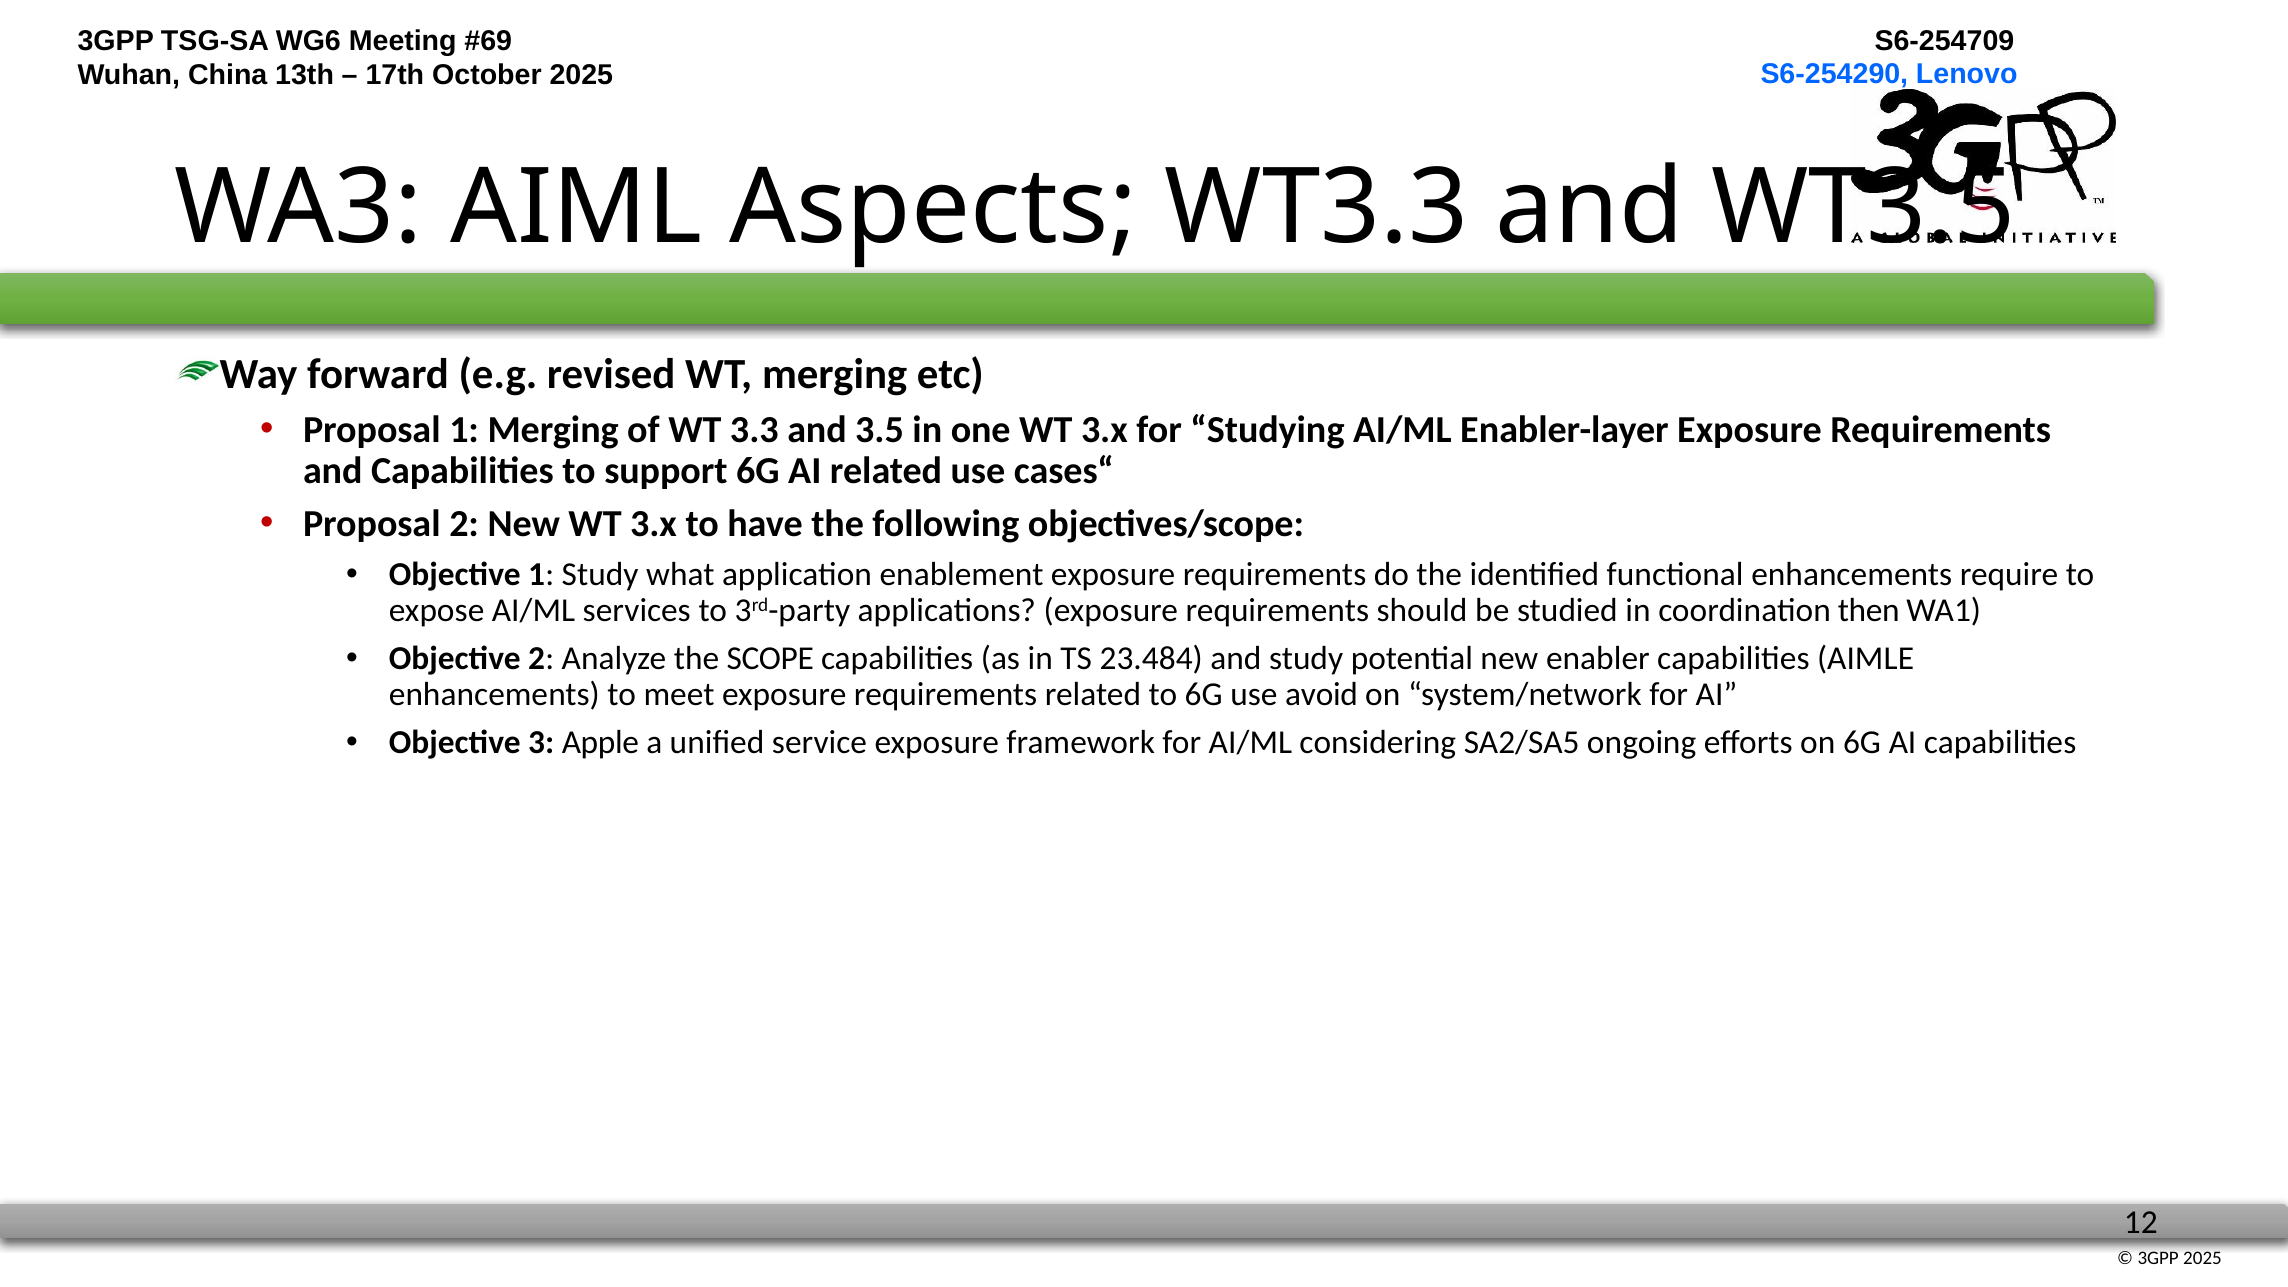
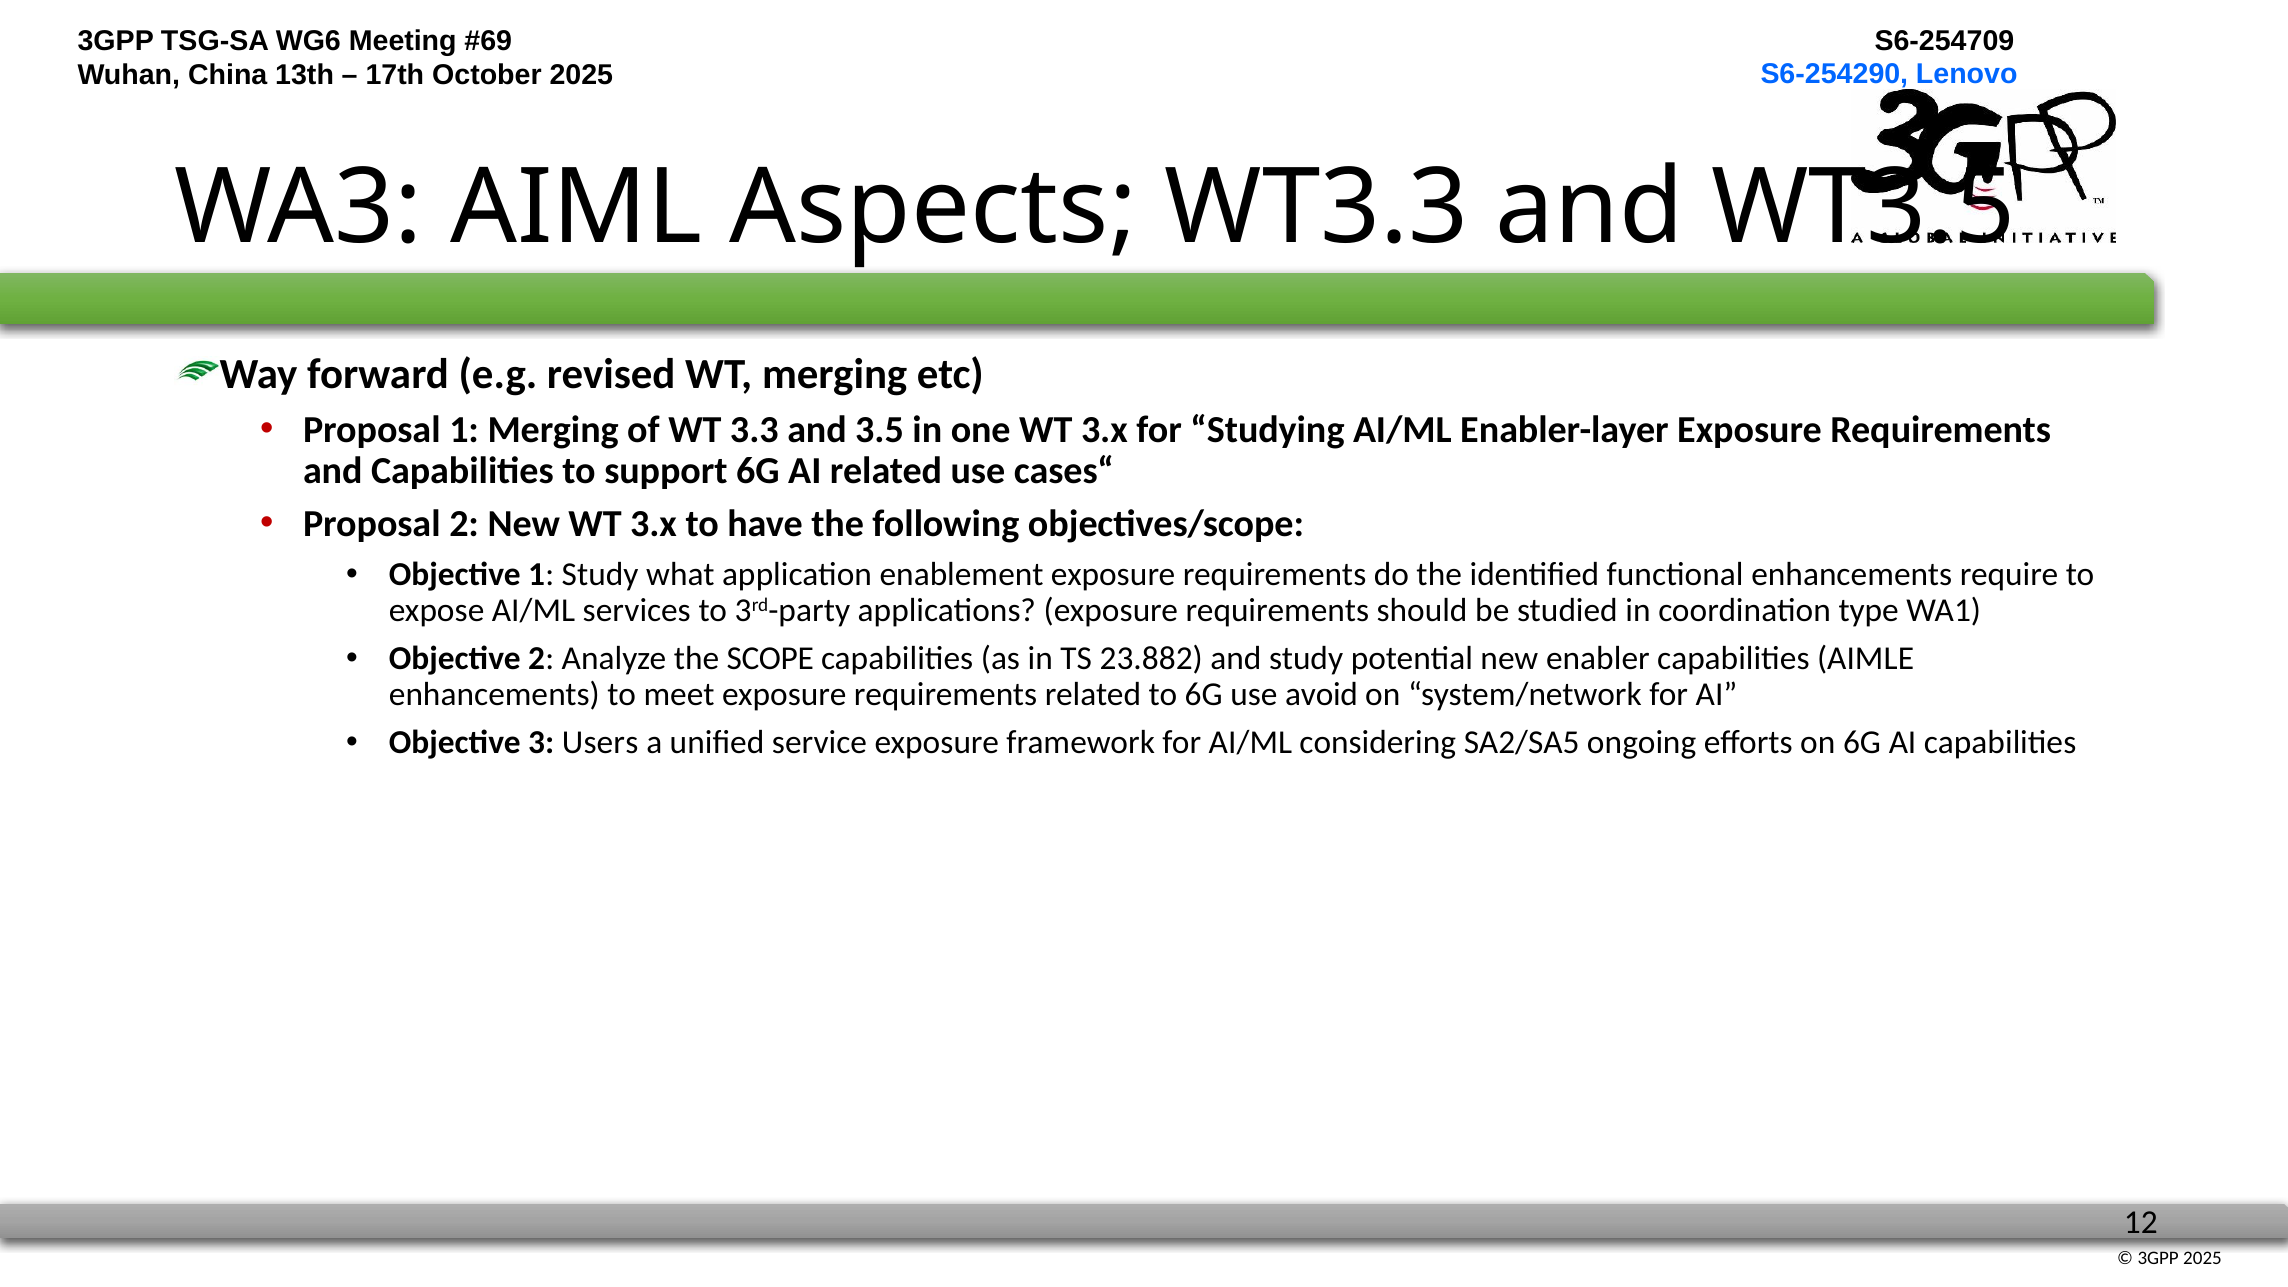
then: then -> type (1869, 611)
23.484: 23.484 -> 23.882 (1151, 658)
Apple: Apple -> Users (600, 743)
